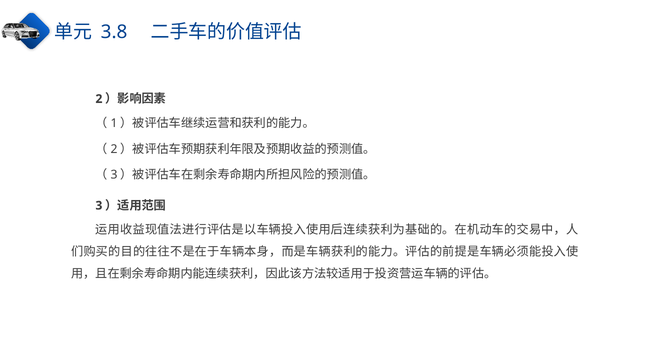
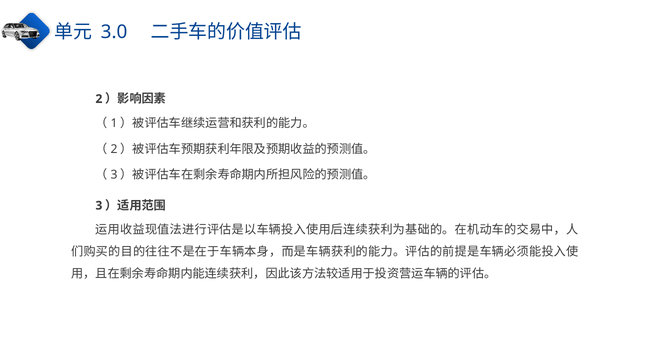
3.8: 3.8 -> 3.0 (114, 32)
